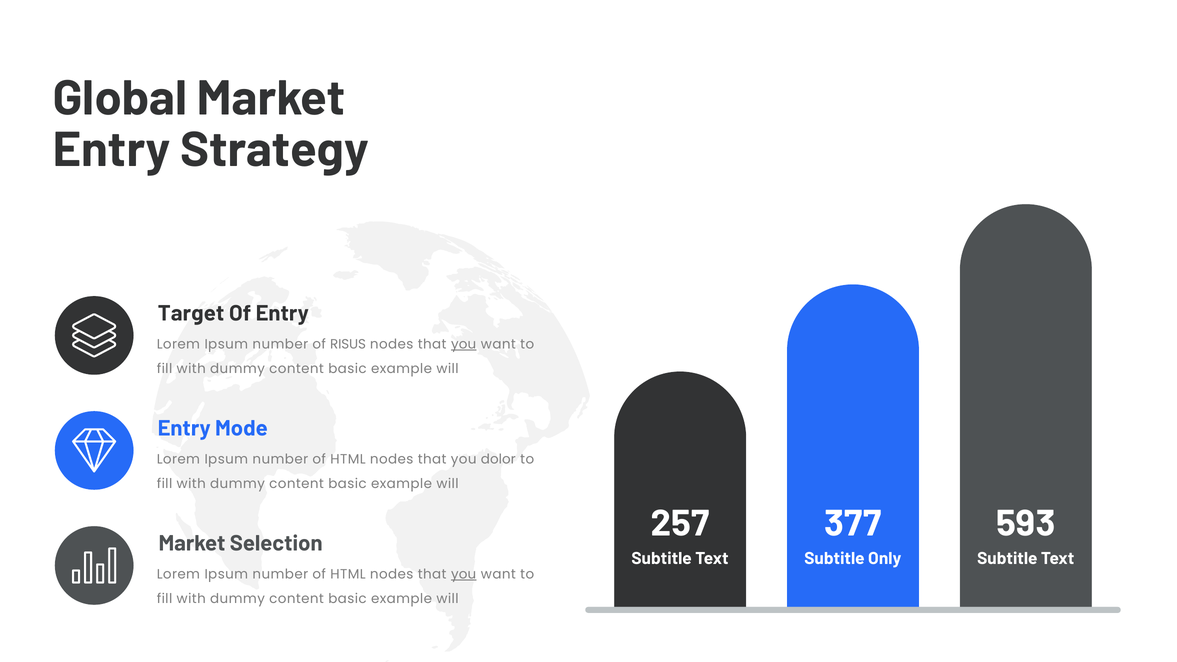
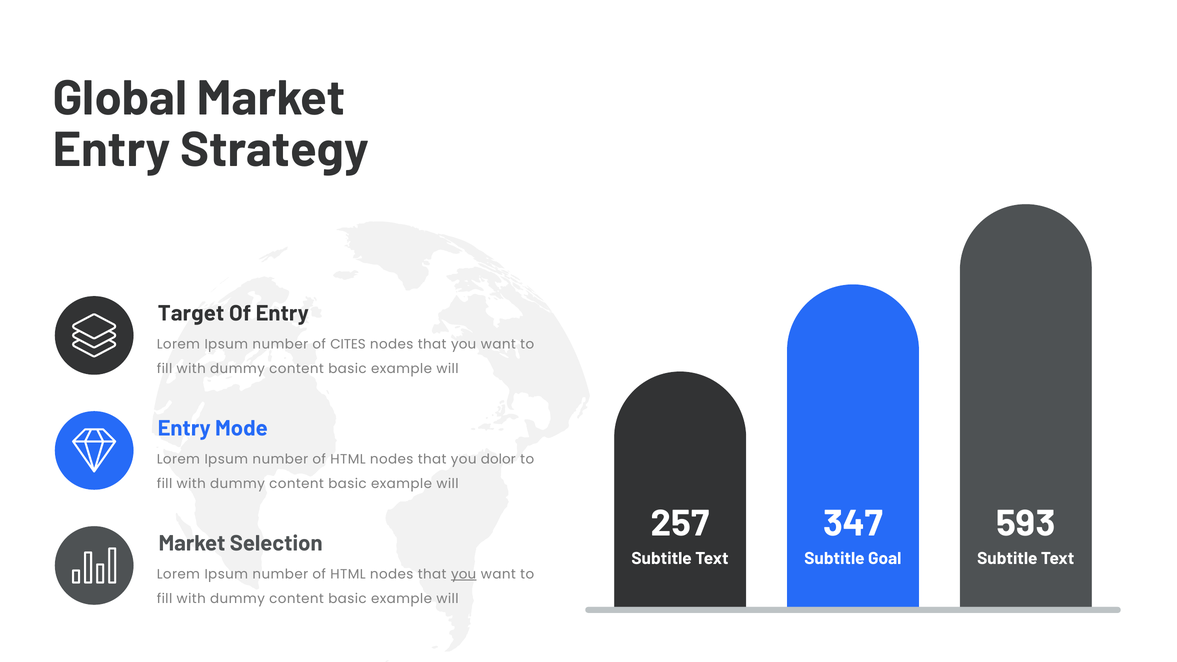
RISUS: RISUS -> CITES (348, 344)
you underline: present -> none (464, 344)
377: 377 -> 347 (853, 524)
Only: Only -> Goal (885, 559)
